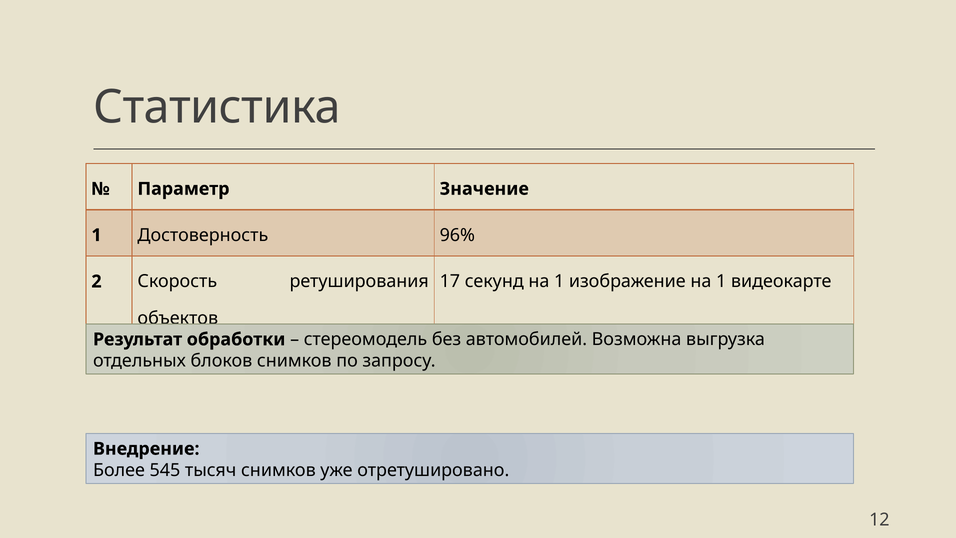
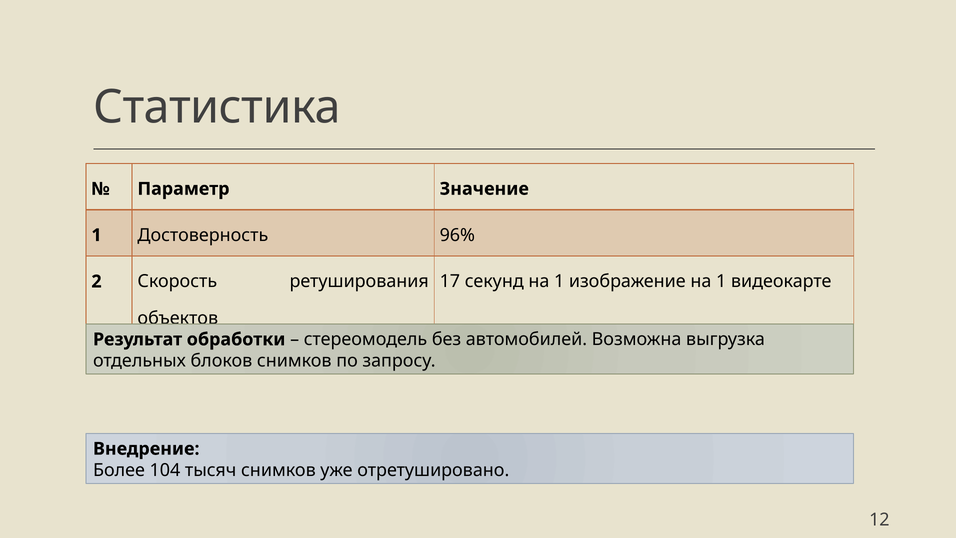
545: 545 -> 104 (165, 470)
